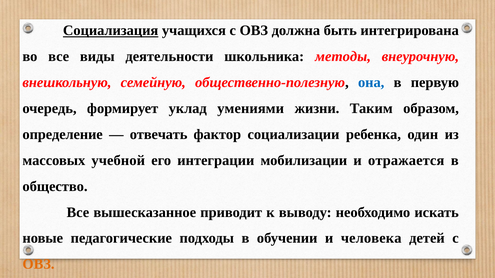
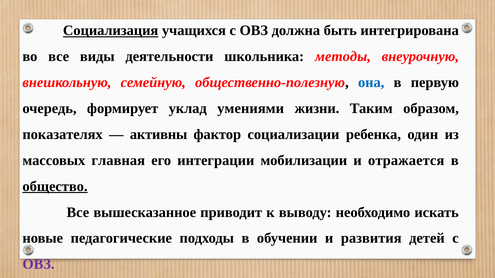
определение: определение -> показателях (63, 135)
отвечать: отвечать -> активны (159, 135)
учебной: учебной -> главная (118, 161)
общество underline: none -> present (55, 187)
человека: человека -> развития (371, 239)
ОВЗ colour: orange -> purple (38, 265)
